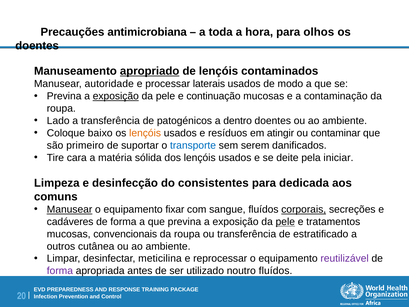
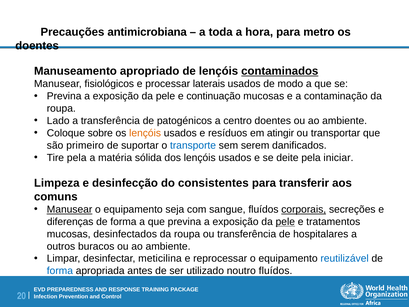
olhos: olhos -> metro (319, 32)
apropriado underline: present -> none (150, 71)
contaminados underline: none -> present (280, 71)
autoridade: autoridade -> fisiológicos (109, 84)
exposição underline: present -> none (116, 96)
dentro: dentro -> centro (238, 121)
baixo: baixo -> sobre (100, 133)
contaminar: contaminar -> transportar (336, 133)
Tire cara: cara -> pela (77, 158)
dedicada: dedicada -> transferir (304, 183)
fixar: fixar -> seja (175, 209)
cadáveres: cadáveres -> diferenças (70, 222)
convencionais: convencionais -> desinfectados (125, 234)
estratificado: estratificado -> hospitalares (321, 234)
cutânea: cutânea -> buracos (96, 246)
reutilizável colour: purple -> blue (345, 258)
forma colour: purple -> blue (60, 271)
